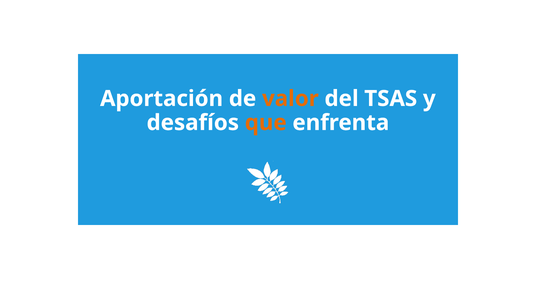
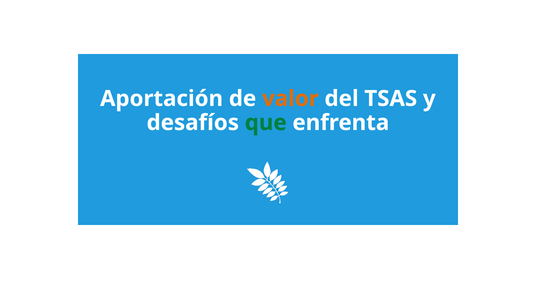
que colour: orange -> green (266, 123)
